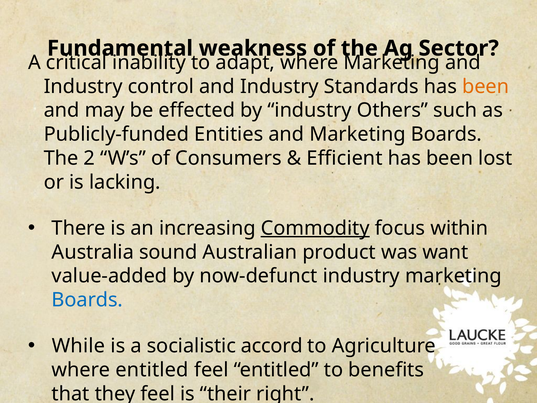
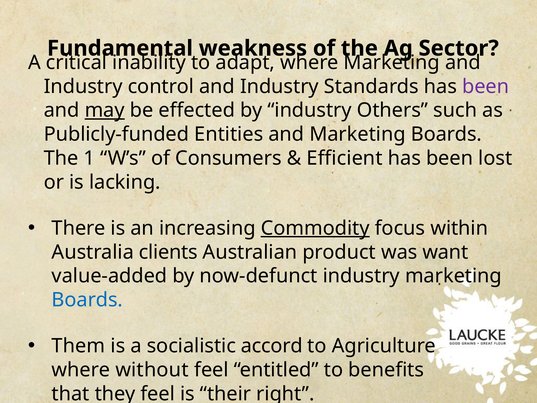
been colour: orange -> purple (486, 86)
may underline: none -> present (105, 110)
2: 2 -> 1 (89, 158)
sound: sound -> clients (168, 252)
While: While -> Them (78, 346)
where entitled: entitled -> without (152, 370)
